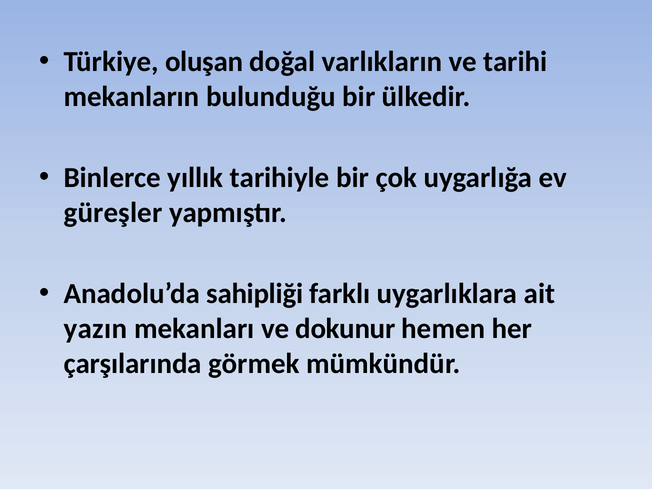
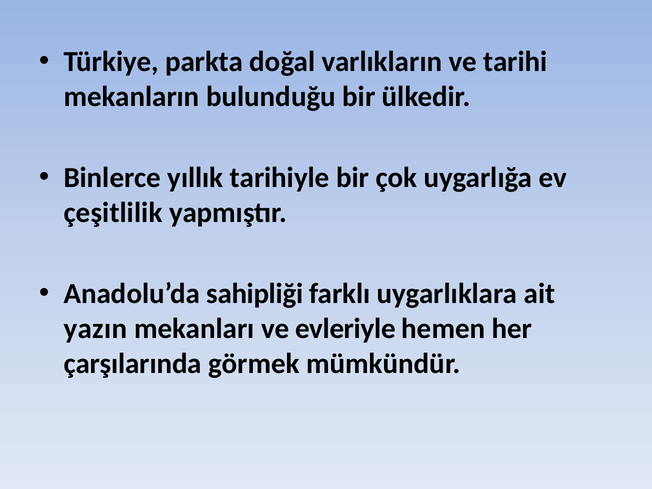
oluşan: oluşan -> parkta (204, 62)
güreşler: güreşler -> çeşitlilik (113, 213)
dokunur: dokunur -> evleriyle (345, 329)
